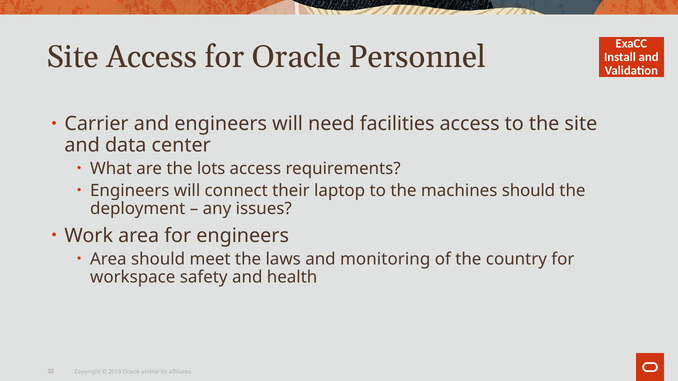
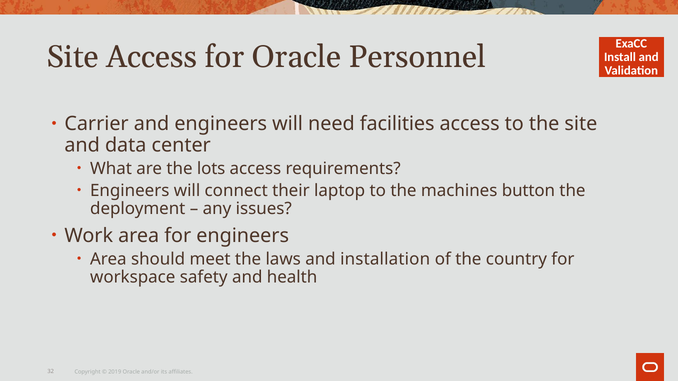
machines should: should -> button (528, 191)
monitoring: monitoring -> installation (385, 259)
